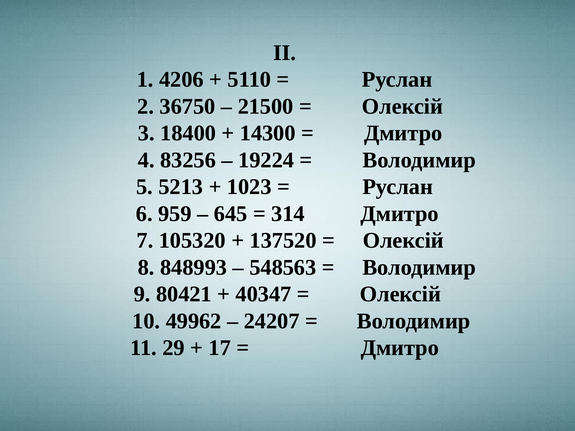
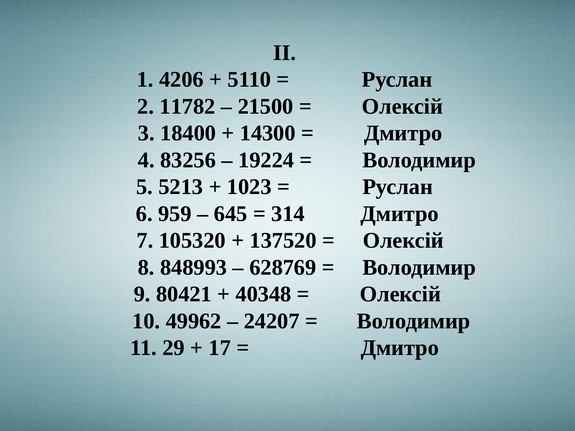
36750: 36750 -> 11782 (188, 106)
548563: 548563 -> 628769 (283, 267)
40347: 40347 -> 40348 (264, 294)
